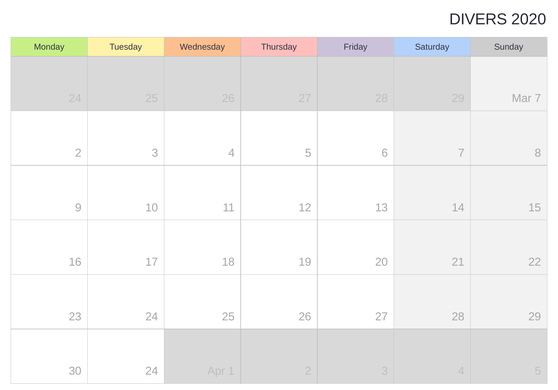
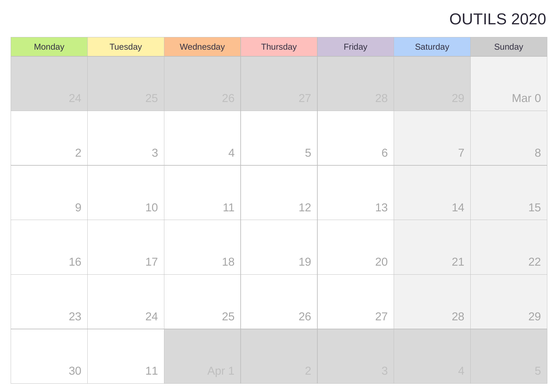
DIVERS: DIVERS -> OUTILS (478, 19)
Mar 7: 7 -> 0 (538, 98)
30 24: 24 -> 11 (152, 371)
